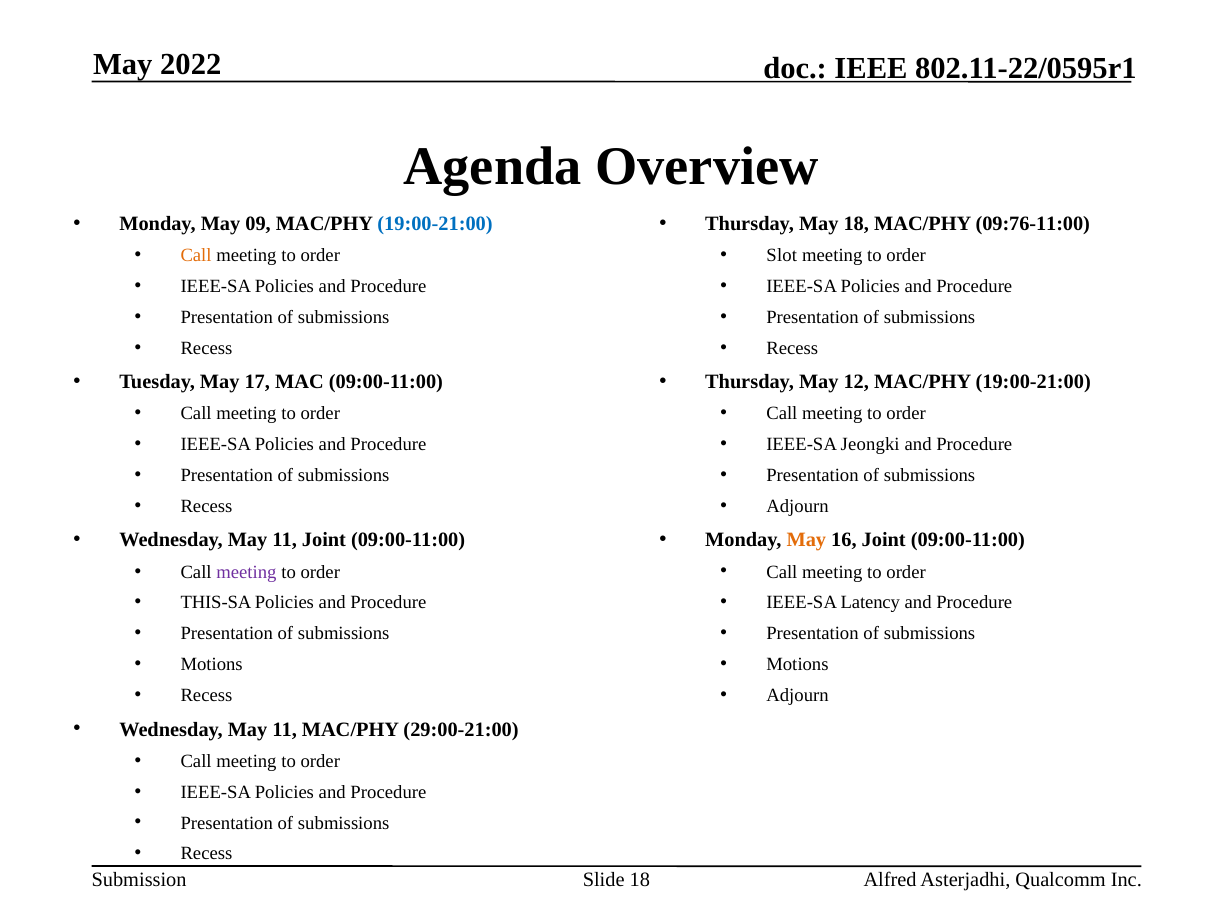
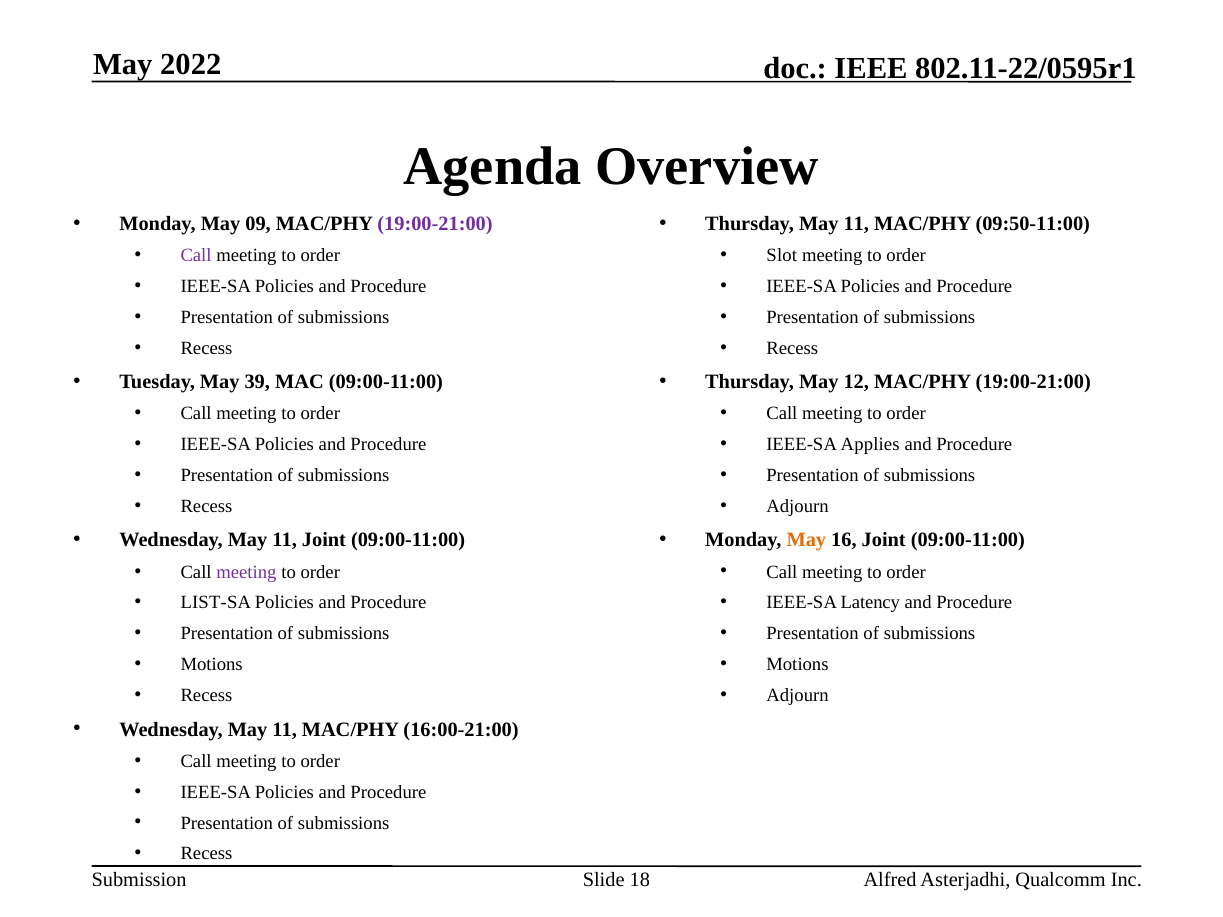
19:00-21:00 colour: blue -> purple (435, 224)
Thursday May 18: 18 -> 11 (856, 224)
09:76-11:00: 09:76-11:00 -> 09:50-11:00 (1033, 224)
Call colour: orange -> purple (196, 255)
17: 17 -> 39 (257, 382)
Jeongki: Jeongki -> Applies (870, 445)
THIS-SA: THIS-SA -> LIST-SA (216, 603)
29:00-21:00: 29:00-21:00 -> 16:00-21:00 (461, 729)
